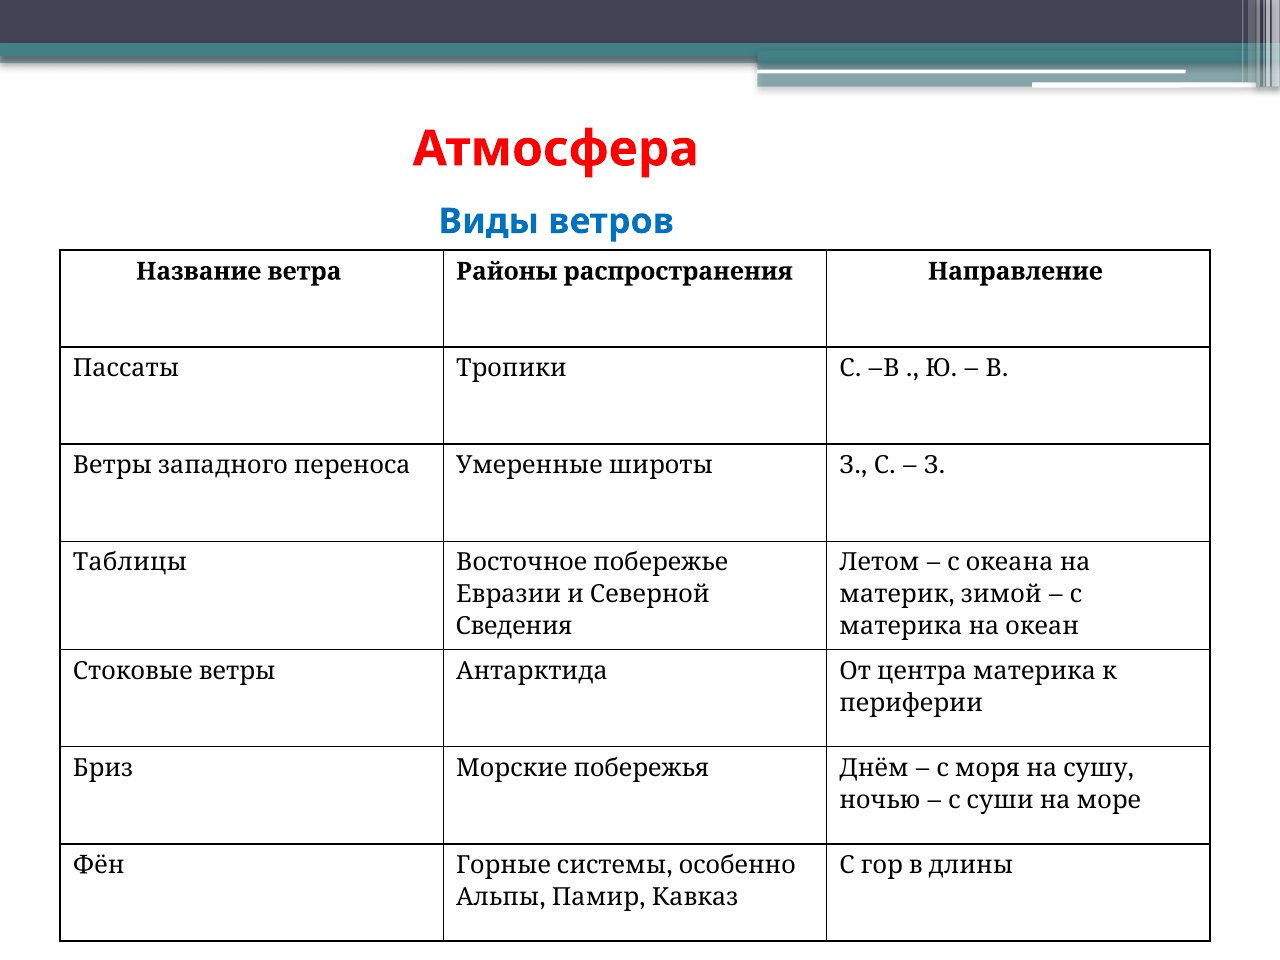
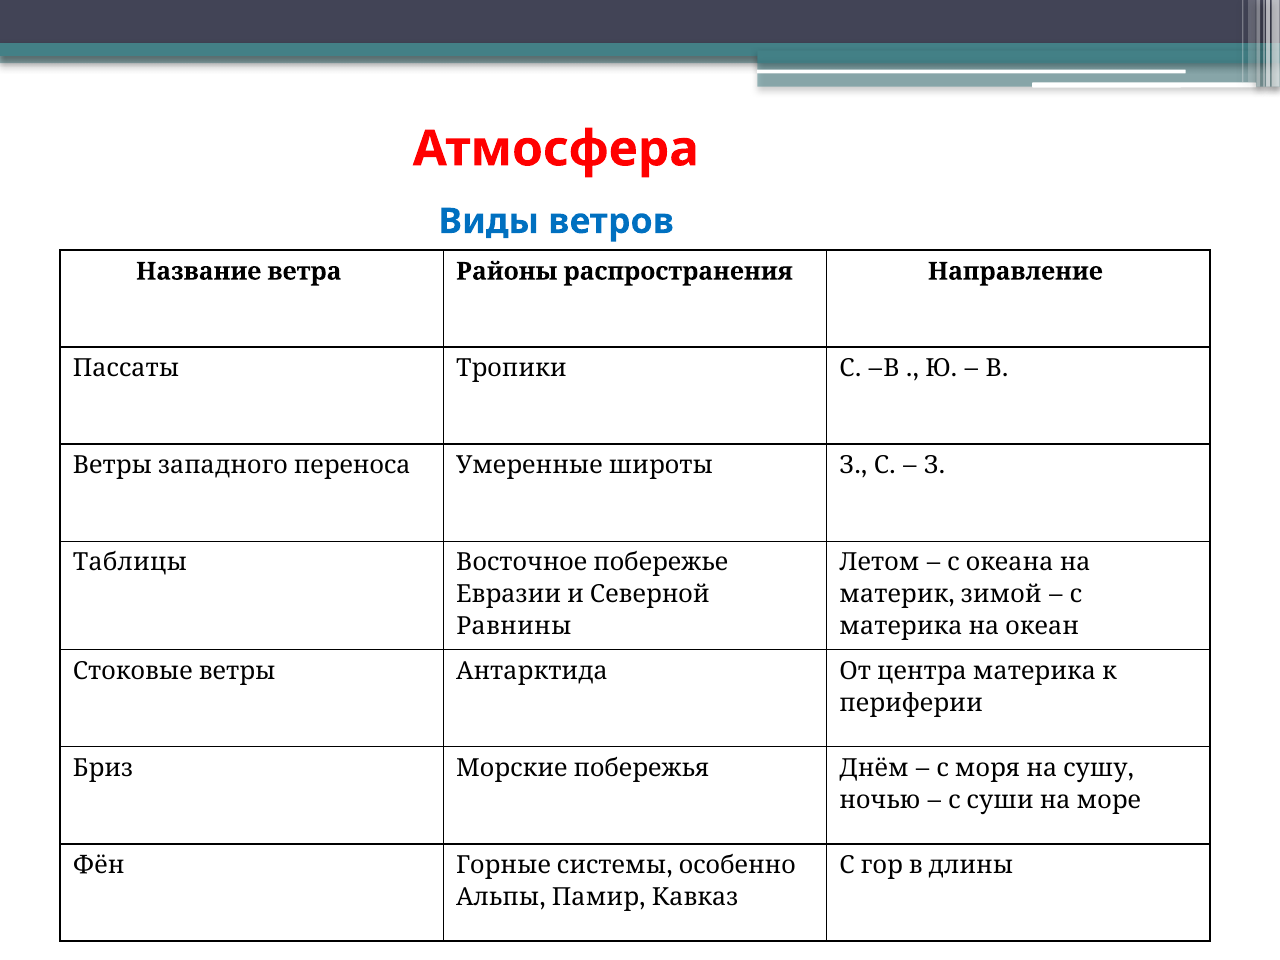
Сведения: Сведения -> Равнины (514, 626)
